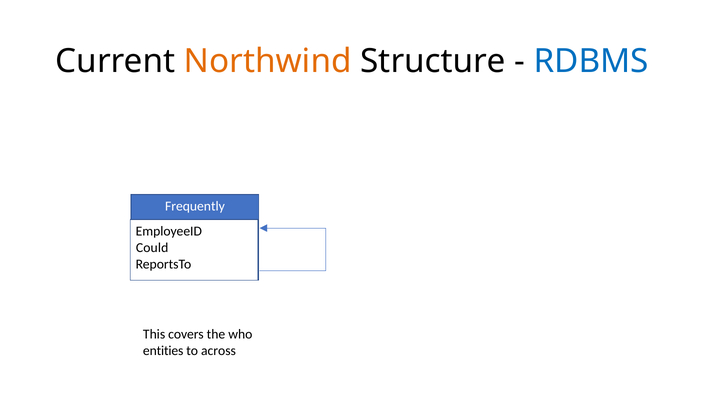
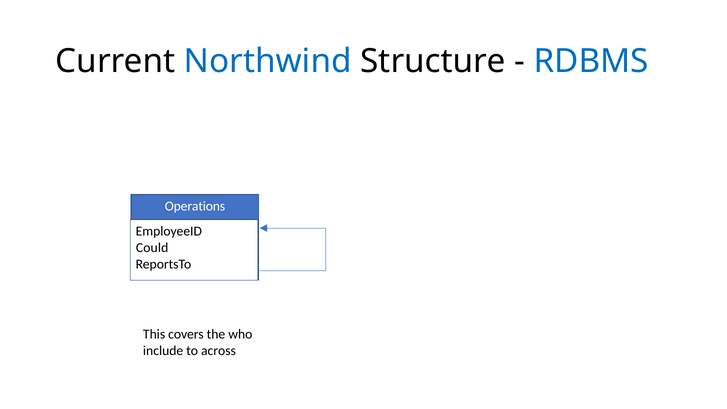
Northwind colour: orange -> blue (268, 61)
Frequently: Frequently -> Operations (195, 206)
entities: entities -> include (163, 351)
